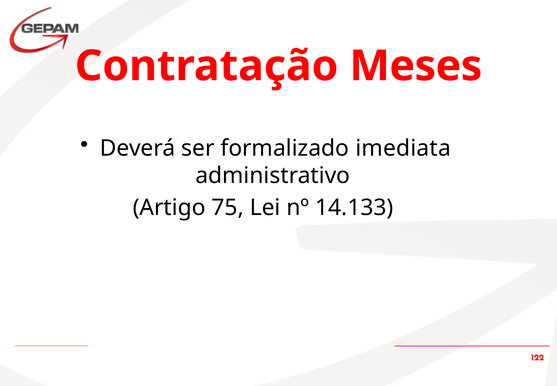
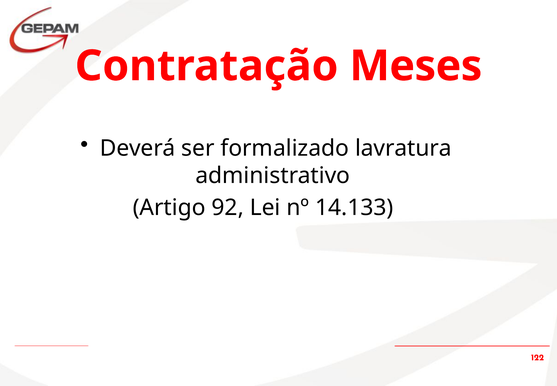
imediata: imediata -> lavratura (403, 148)
75: 75 -> 92 (228, 208)
